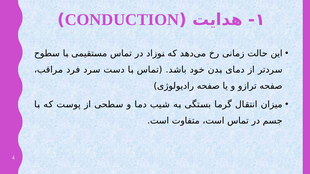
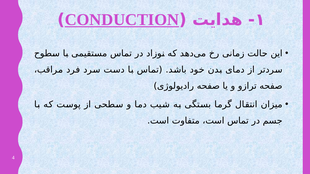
CONDUCTION underline: none -> present (122, 20)
